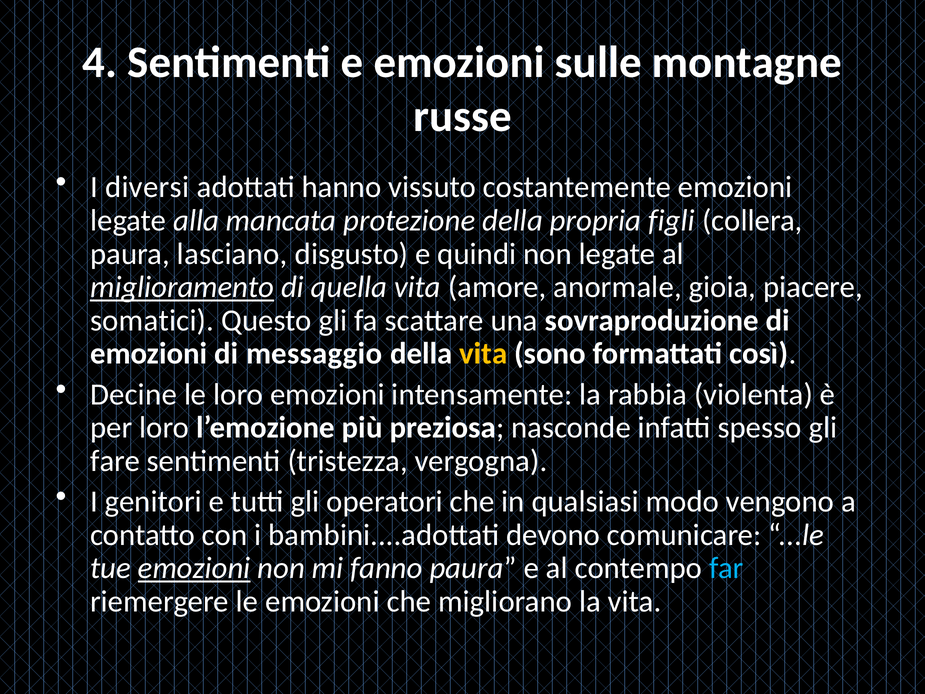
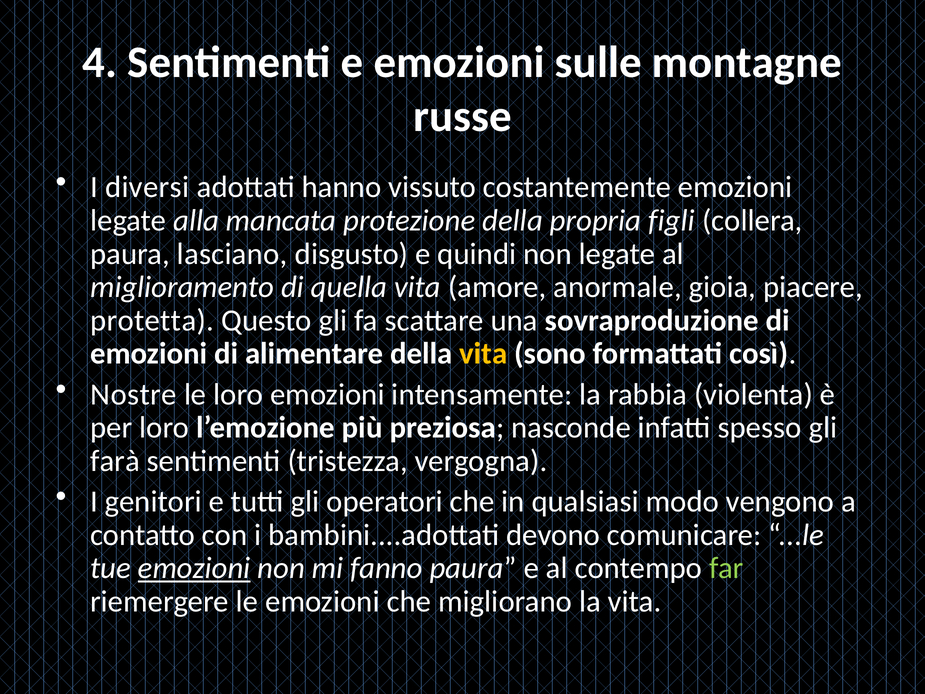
miglioramento underline: present -> none (182, 287)
somatici: somatici -> protetta (152, 320)
messaggio: messaggio -> alimentare (314, 354)
Decine: Decine -> Nostre (133, 394)
fare: fare -> farà (115, 461)
far colour: light blue -> light green (726, 568)
